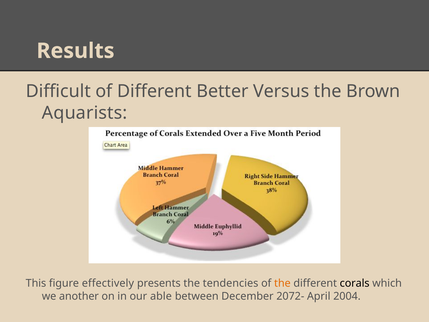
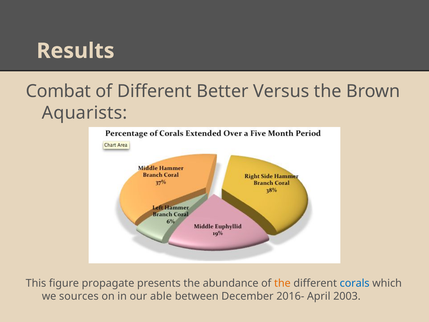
Difficult: Difficult -> Combat (58, 91)
effectively: effectively -> propagate (108, 283)
tendencies: tendencies -> abundance (231, 283)
corals colour: black -> blue (355, 283)
another: another -> sources (79, 296)
2072-: 2072- -> 2016- (290, 296)
2004: 2004 -> 2003 (347, 296)
